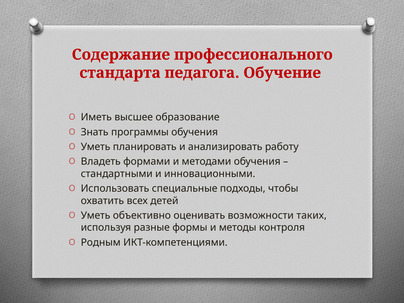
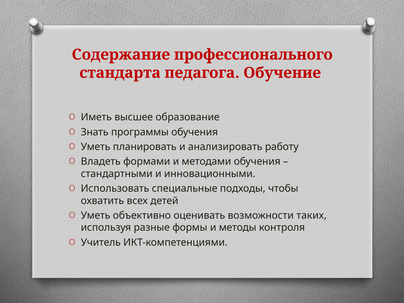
Родным: Родным -> Учитель (101, 242)
